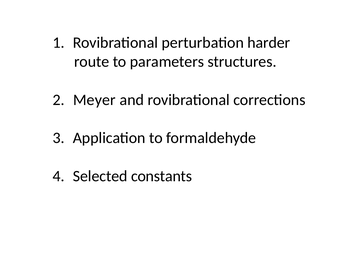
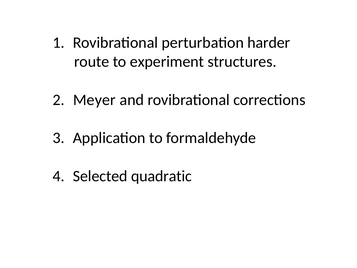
parameters: parameters -> experiment (167, 62)
constants: constants -> quadratic (161, 176)
